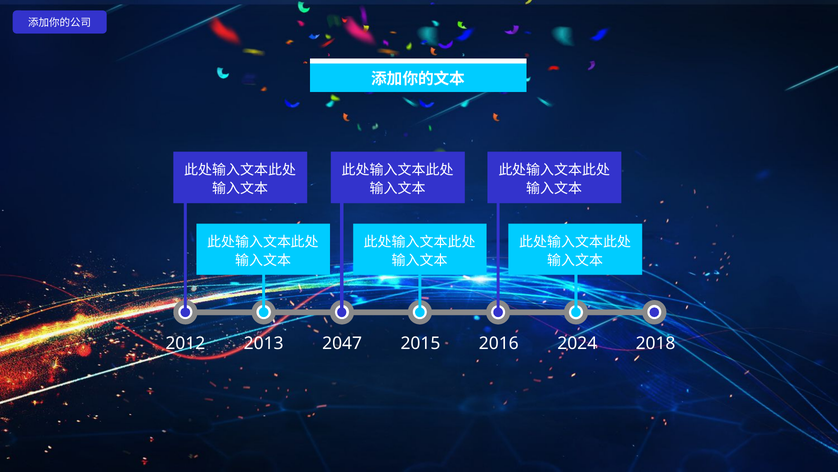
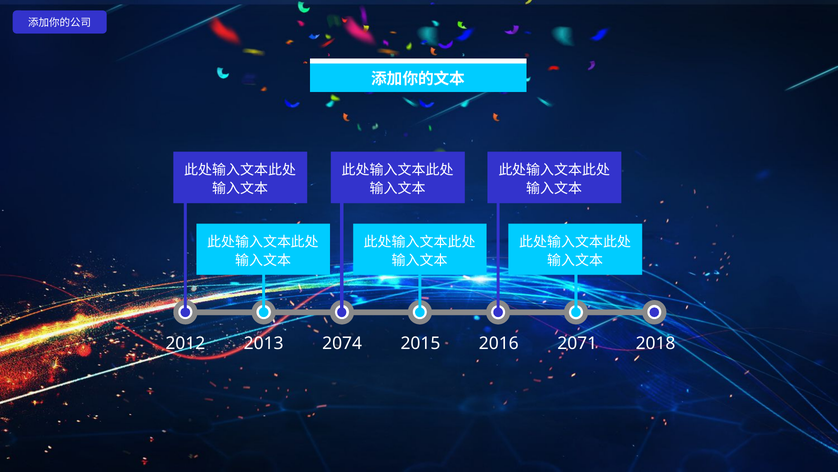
2047: 2047 -> 2074 (342, 343)
2024: 2024 -> 2071 (577, 343)
